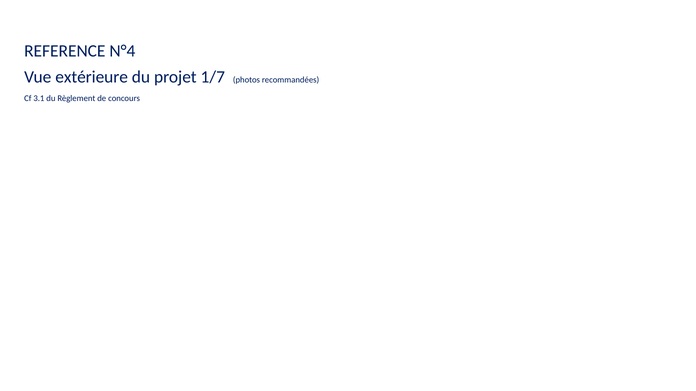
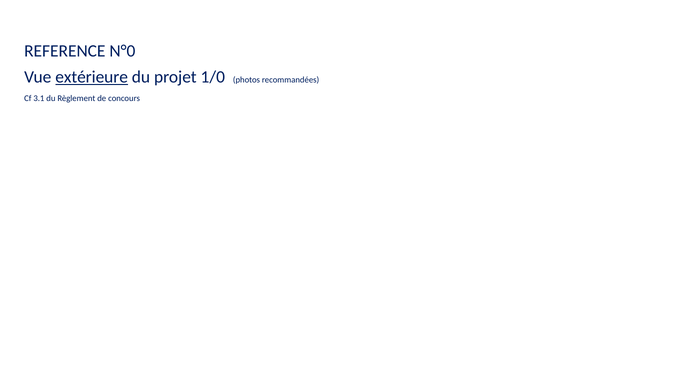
N°4: N°4 -> N°0 (122, 51)
extérieure underline: none -> present (92, 77)
1/7: 1/7 -> 1/0 (213, 77)
